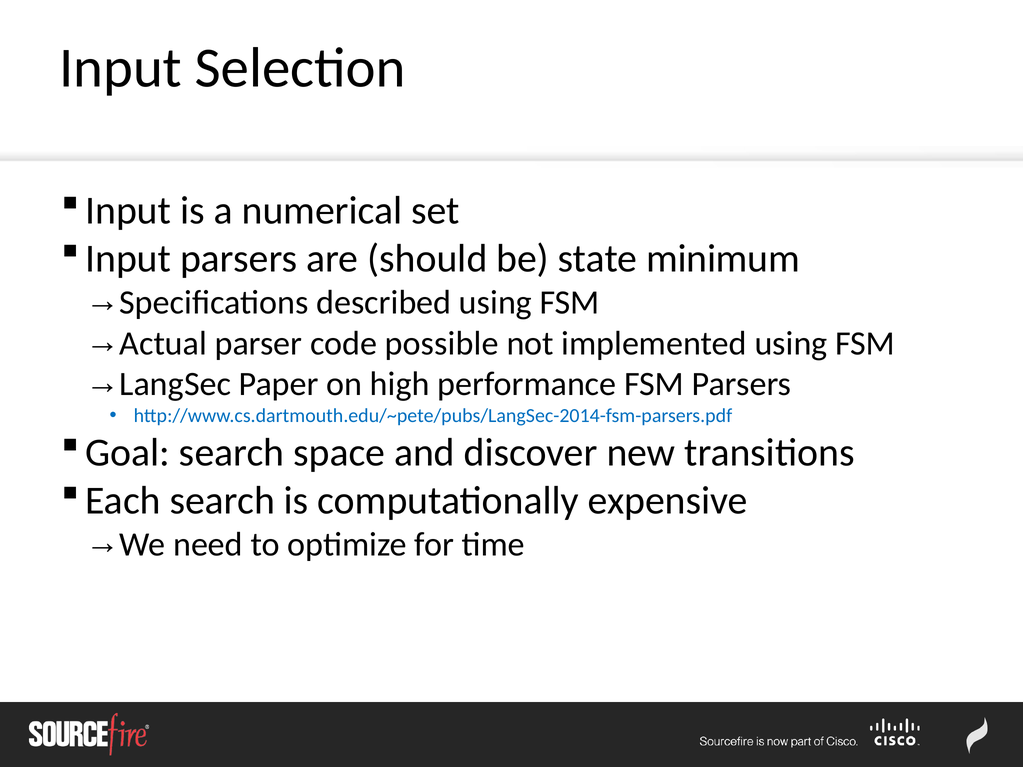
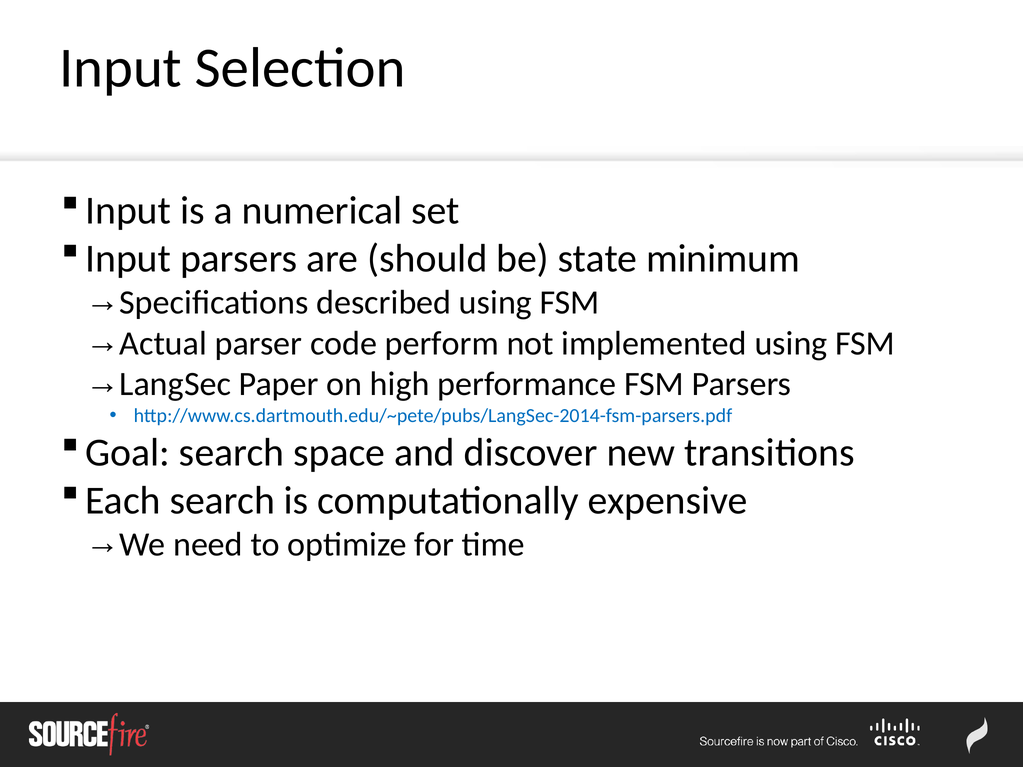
possible: possible -> perform (442, 343)
